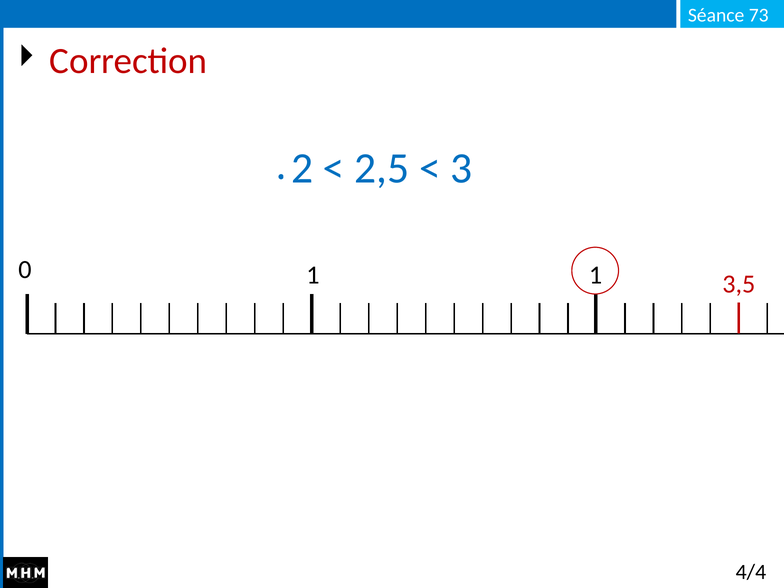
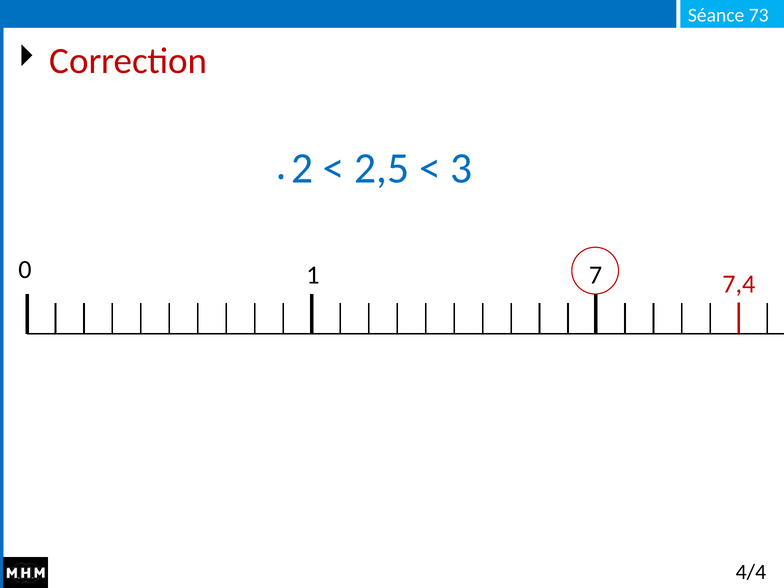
0 1: 1 -> 7 (596, 275)
3,5: 3,5 -> 7,4 (739, 284)
